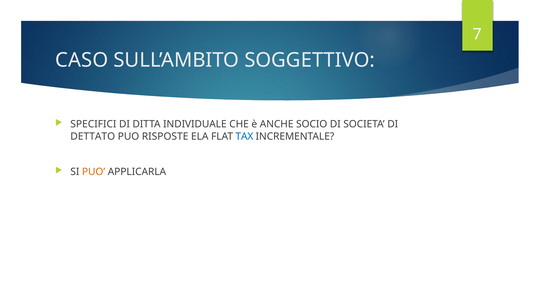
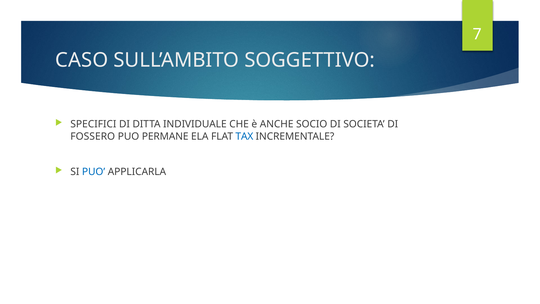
DETTATO: DETTATO -> FOSSERO (93, 136)
RISPOSTE: RISPOSTE -> PERMANE (165, 136)
PUO colour: orange -> blue (94, 172)
